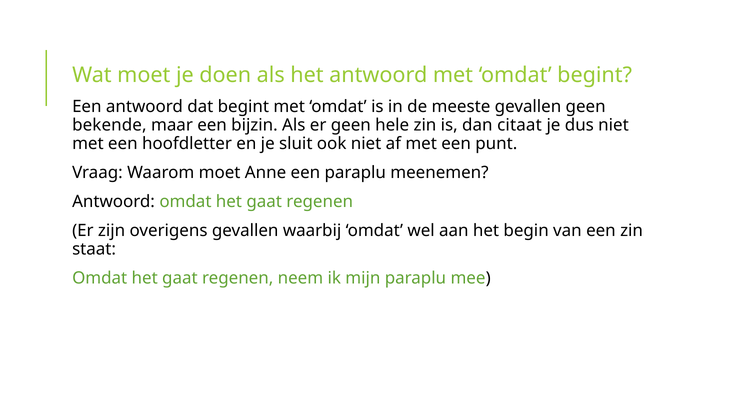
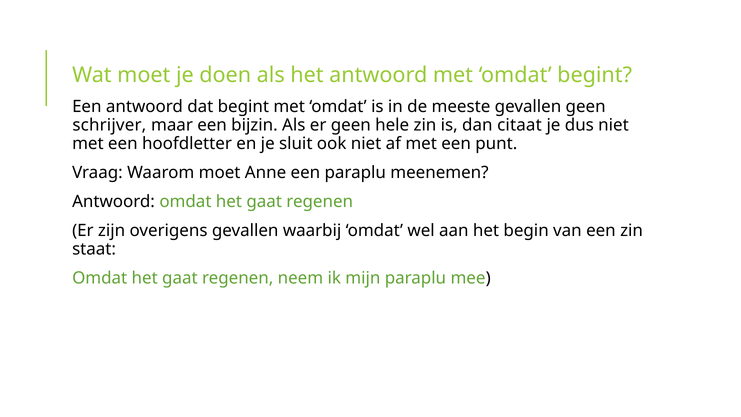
bekende: bekende -> schrijver (109, 125)
